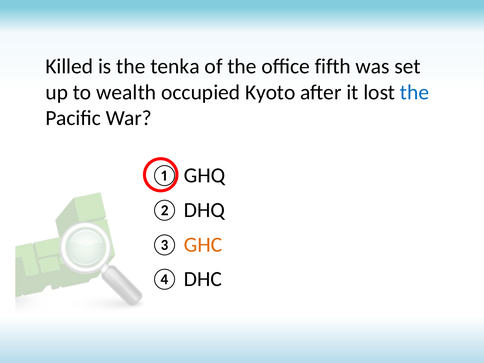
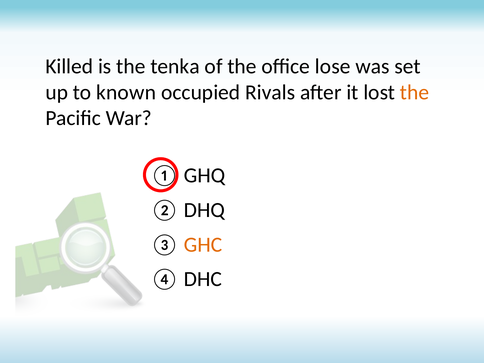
fifth: fifth -> lose (333, 66)
wealth: wealth -> known (126, 92)
Kyoto: Kyoto -> Rivals (270, 92)
the colour: blue -> orange (414, 92)
